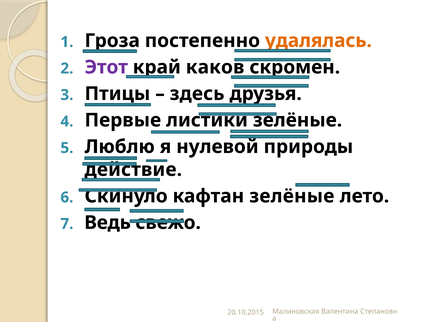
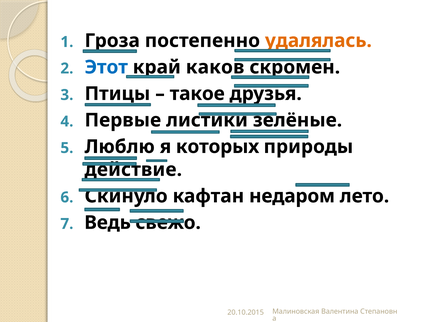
Этот colour: purple -> blue (106, 67)
здесь: здесь -> такое (197, 94)
нулевой: нулевой -> которых (218, 147)
кафтан зелёные: зелёные -> недаром (292, 196)
